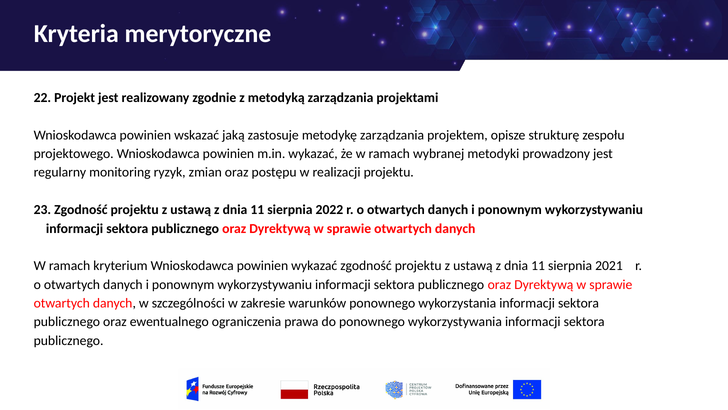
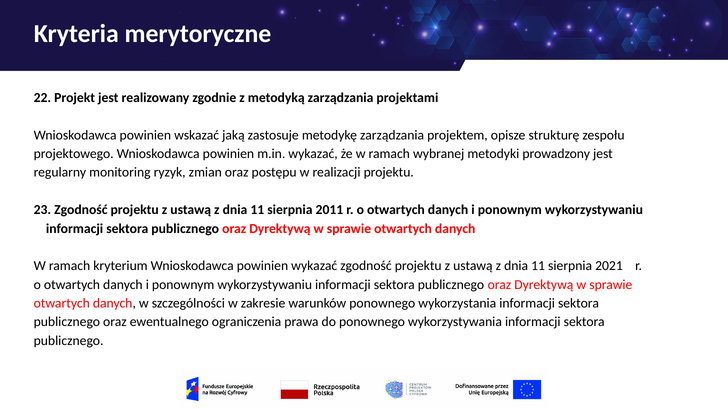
2022: 2022 -> 2011 (329, 210)
